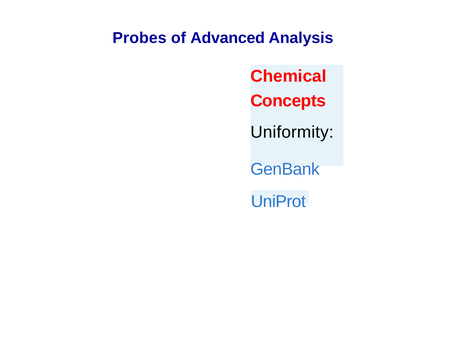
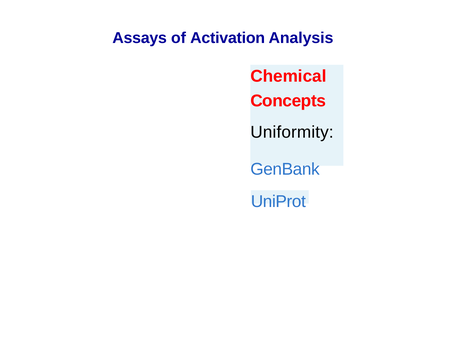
Probes: Probes -> Assays (140, 38)
Advanced: Advanced -> Activation (228, 38)
